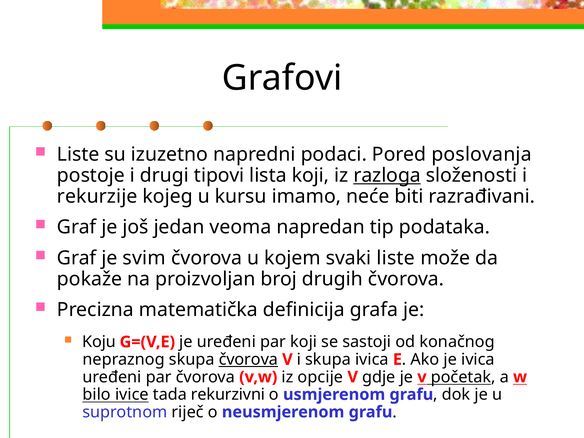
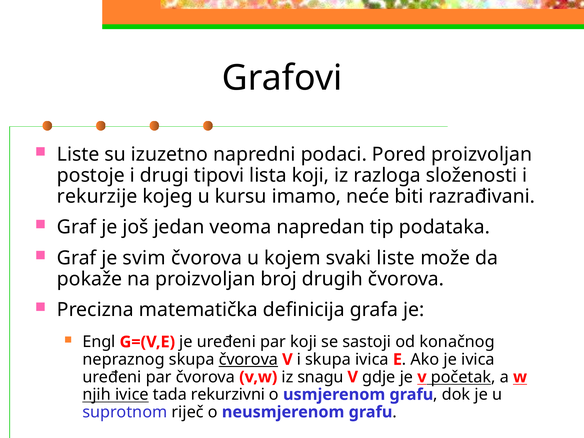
Pored poslovanja: poslovanja -> proizvoljan (482, 154)
razloga underline: present -> none (387, 175)
Koju: Koju -> Engl (99, 342)
opcije: opcije -> snagu (320, 377)
bilo: bilo -> njih (97, 395)
